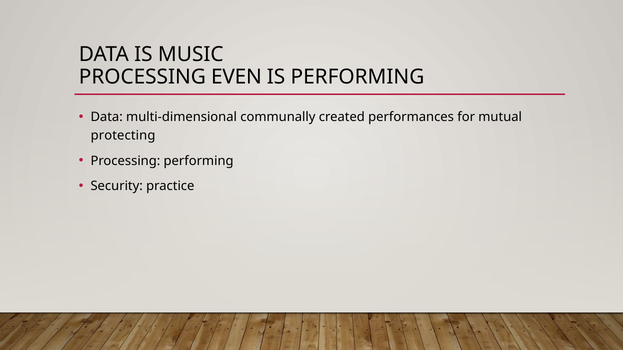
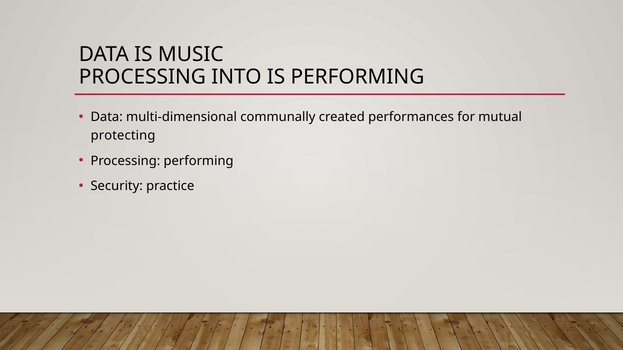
EVEN: EVEN -> INTO (236, 77)
